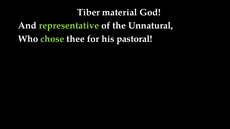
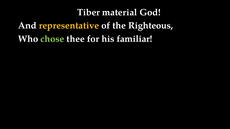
representative colour: light green -> yellow (69, 26)
Unnatural: Unnatural -> Righteous (151, 26)
pastoral: pastoral -> familiar (134, 39)
